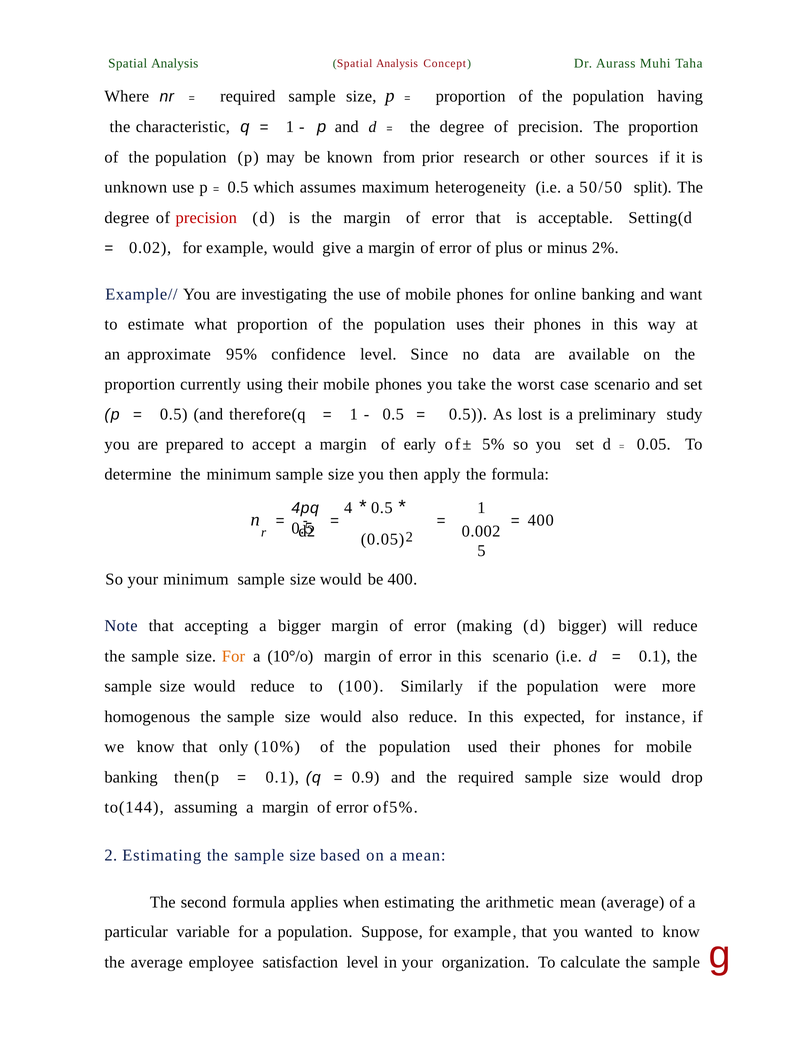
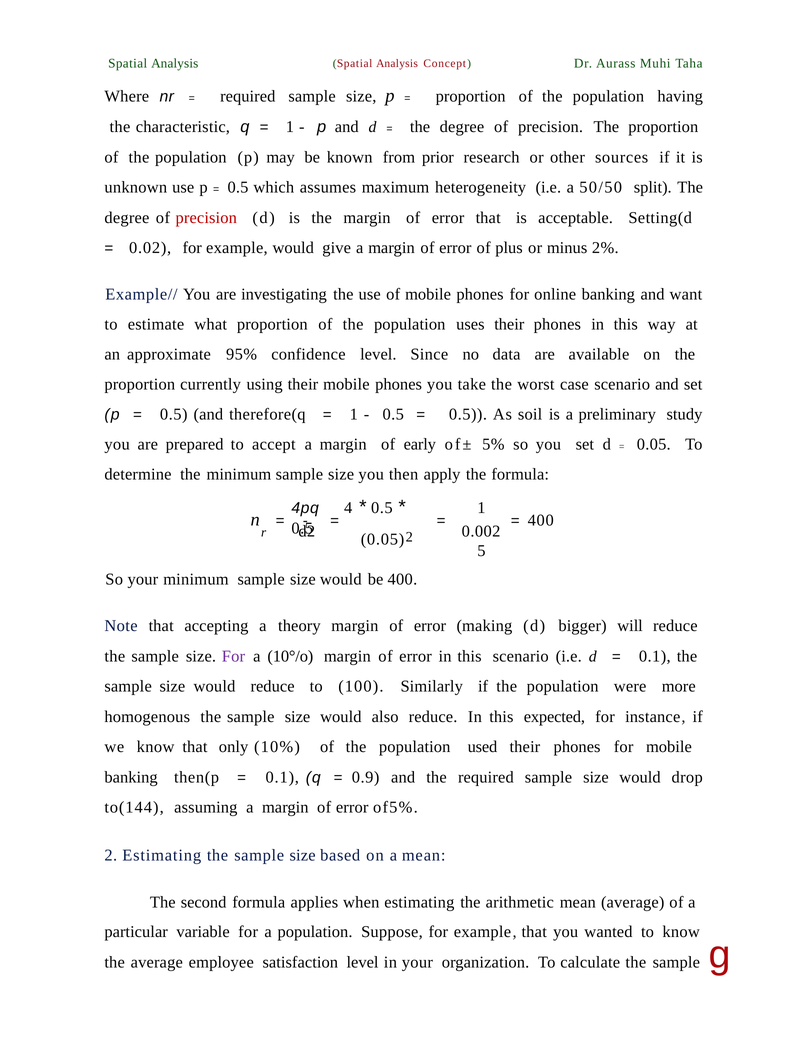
lost: lost -> soil (530, 415)
a bigger: bigger -> theory (299, 626)
For colour: orange -> purple (233, 656)
